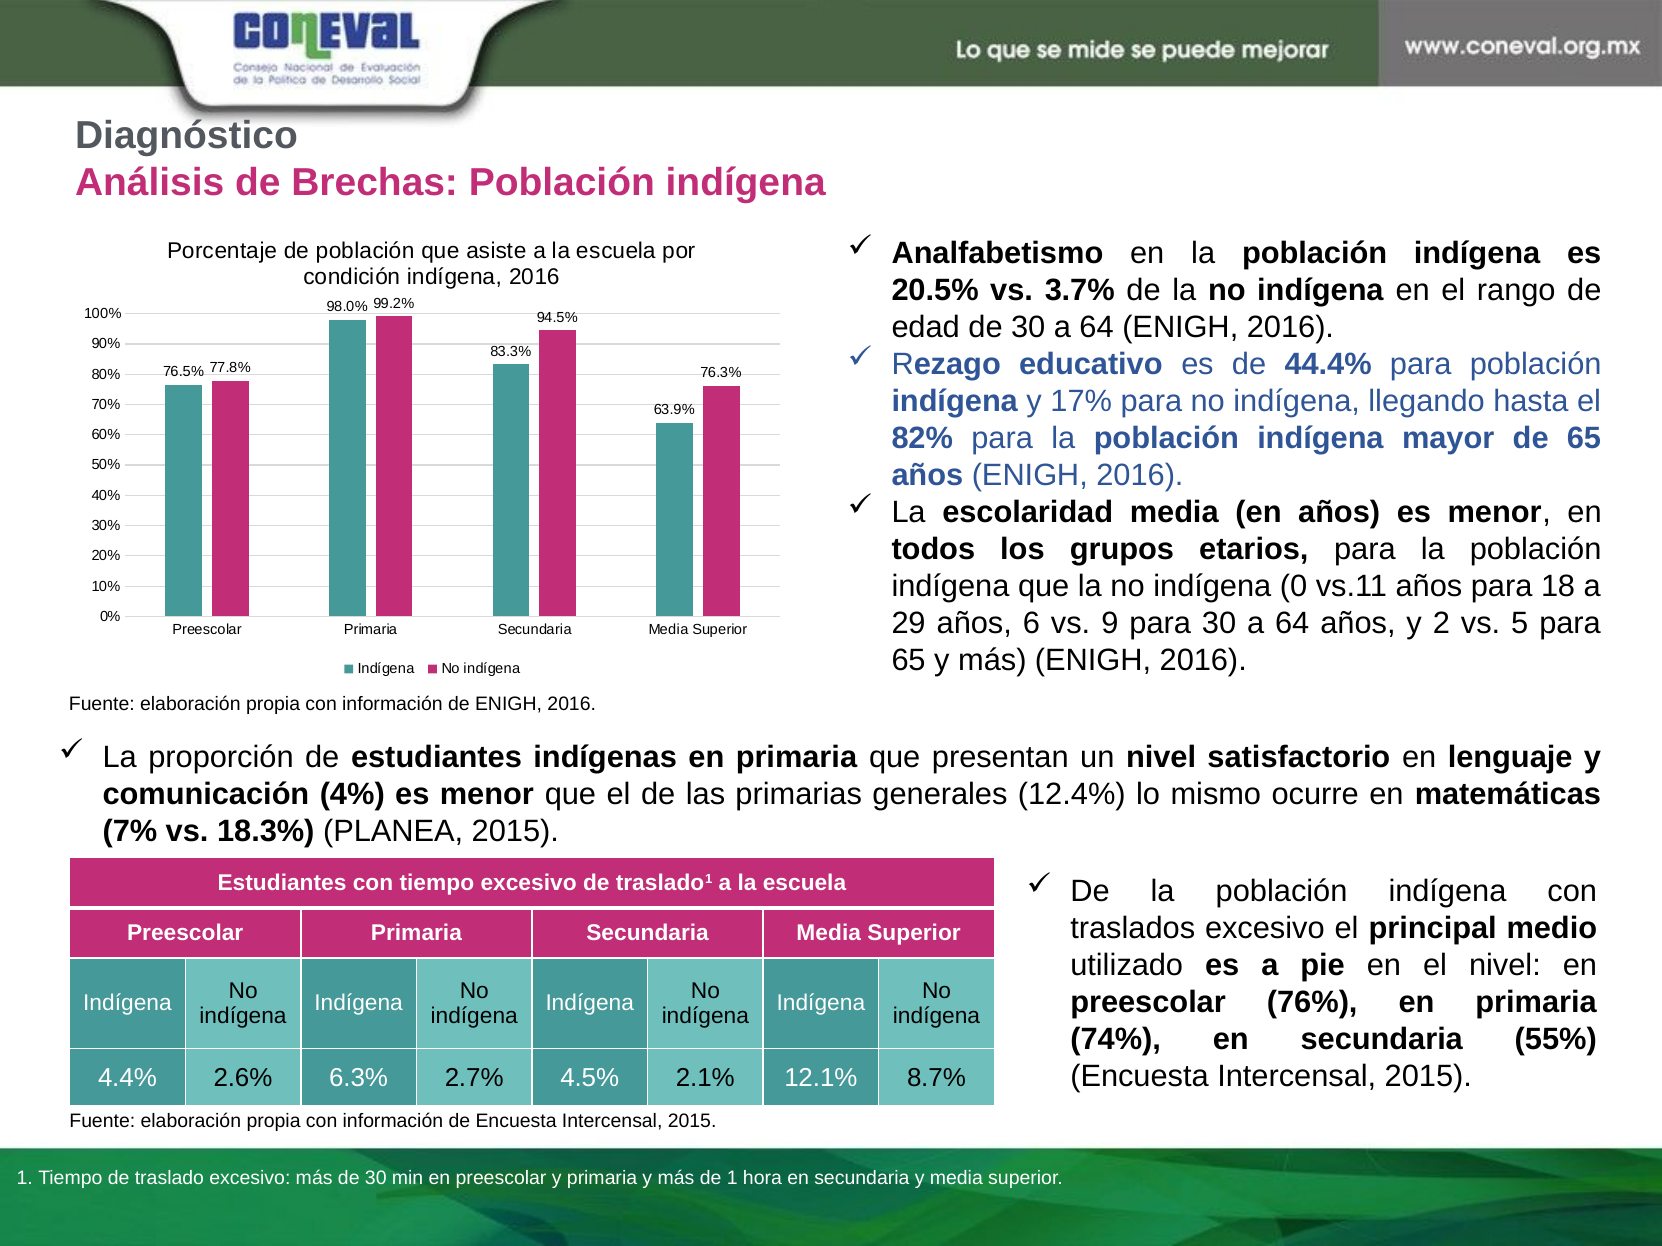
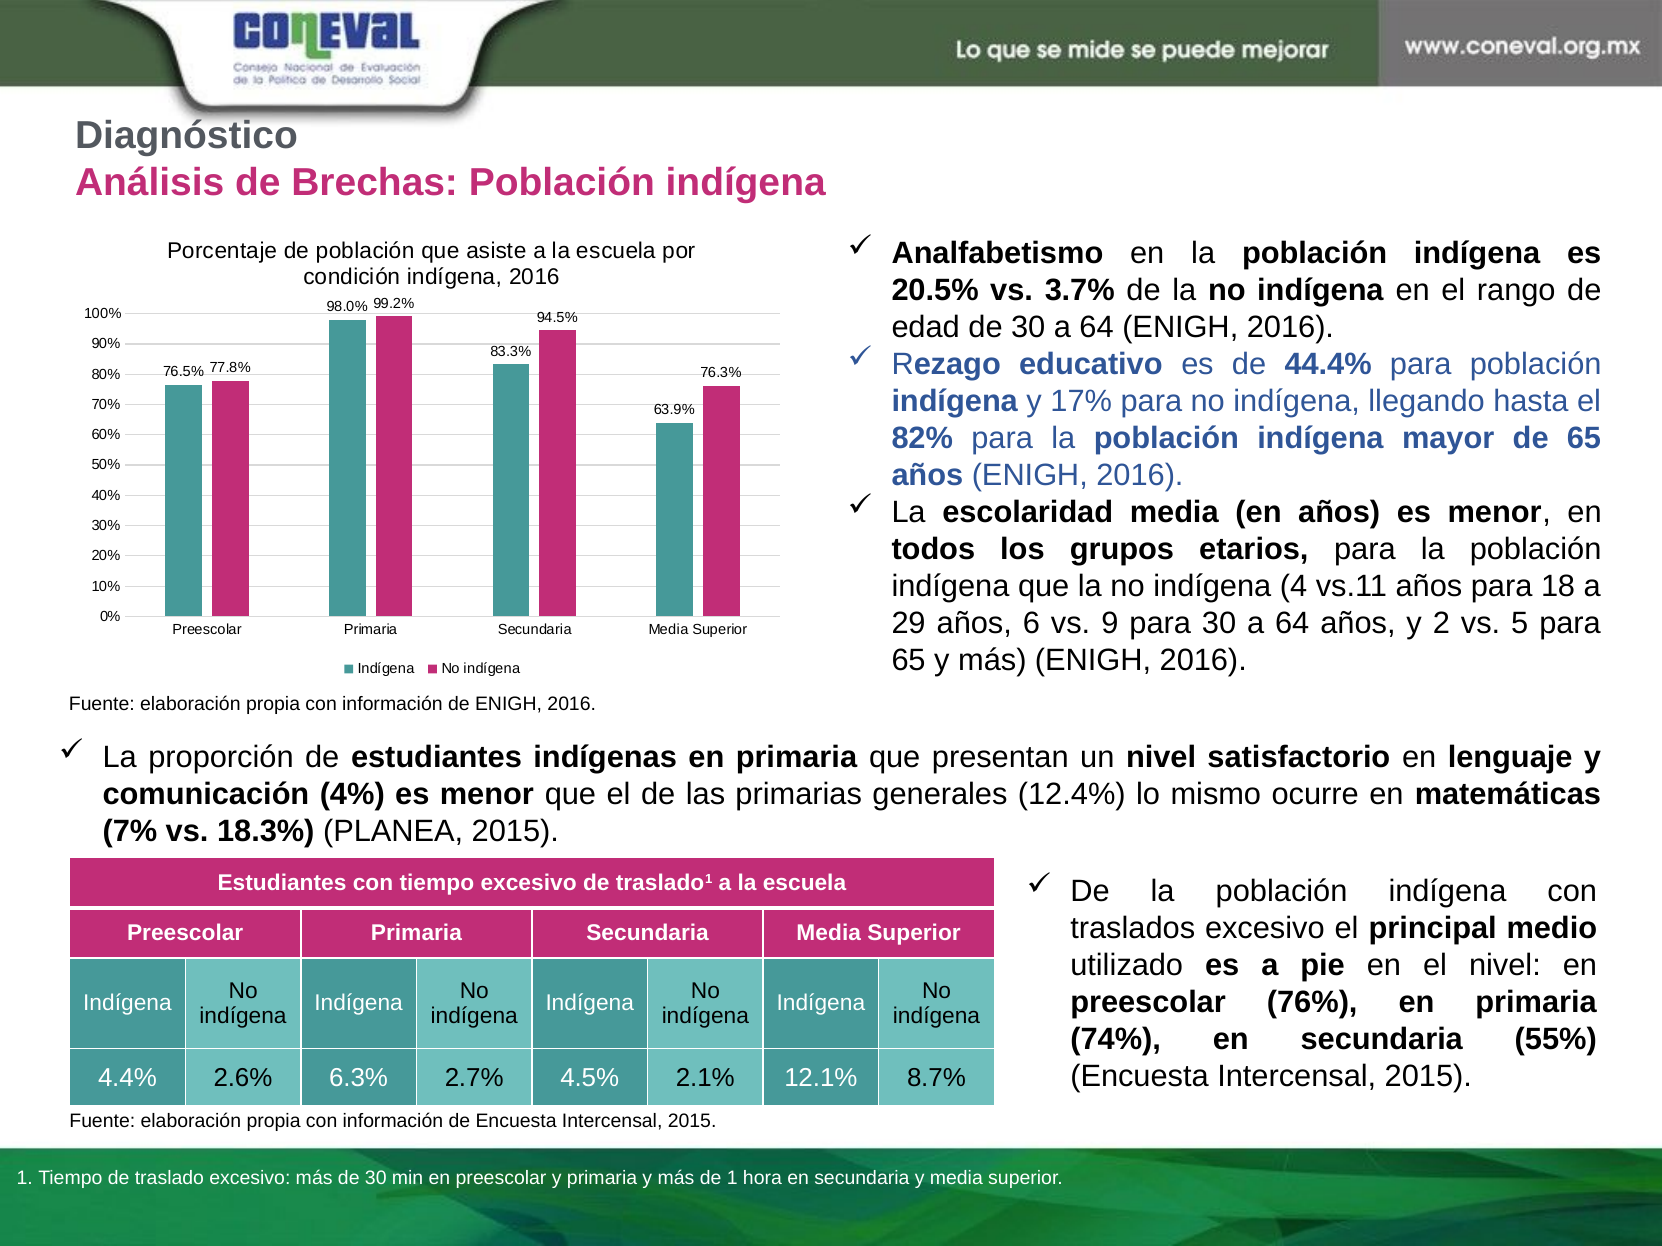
0: 0 -> 4 (1294, 586)
